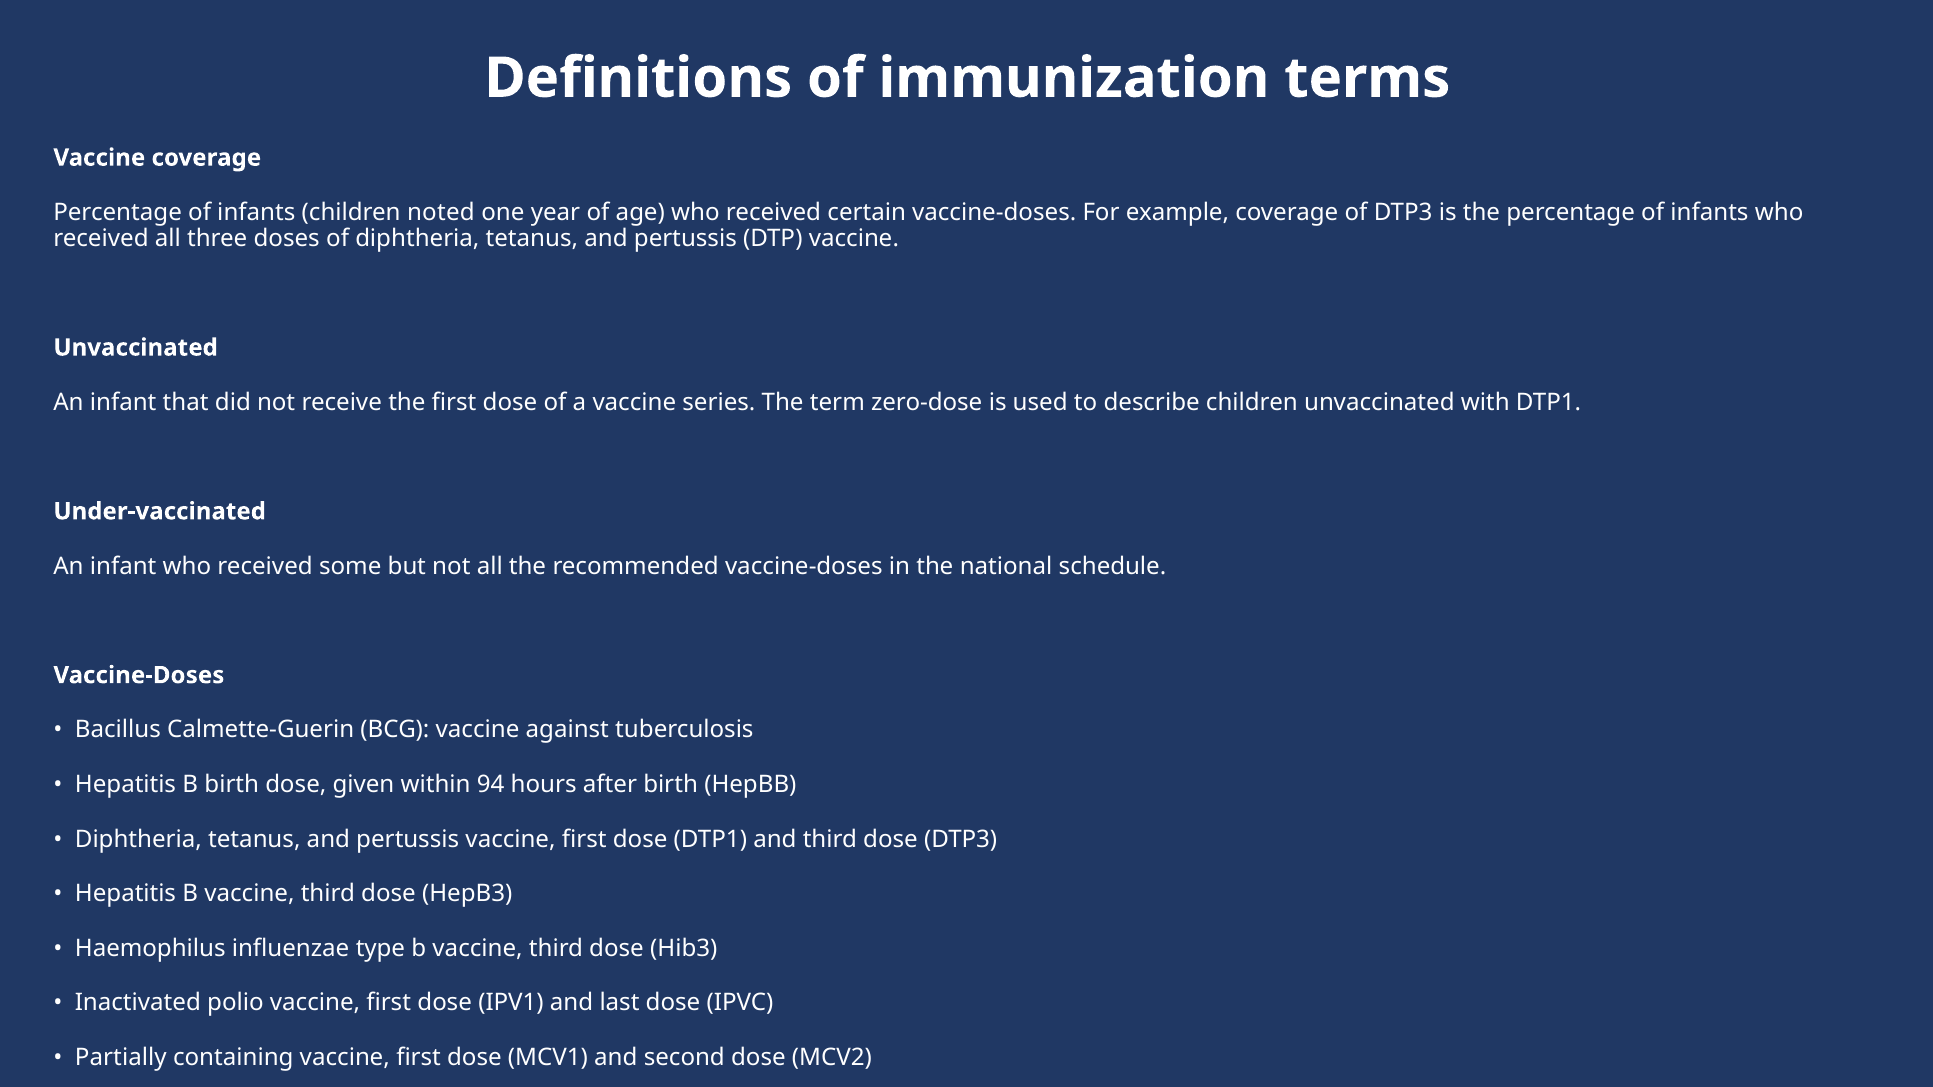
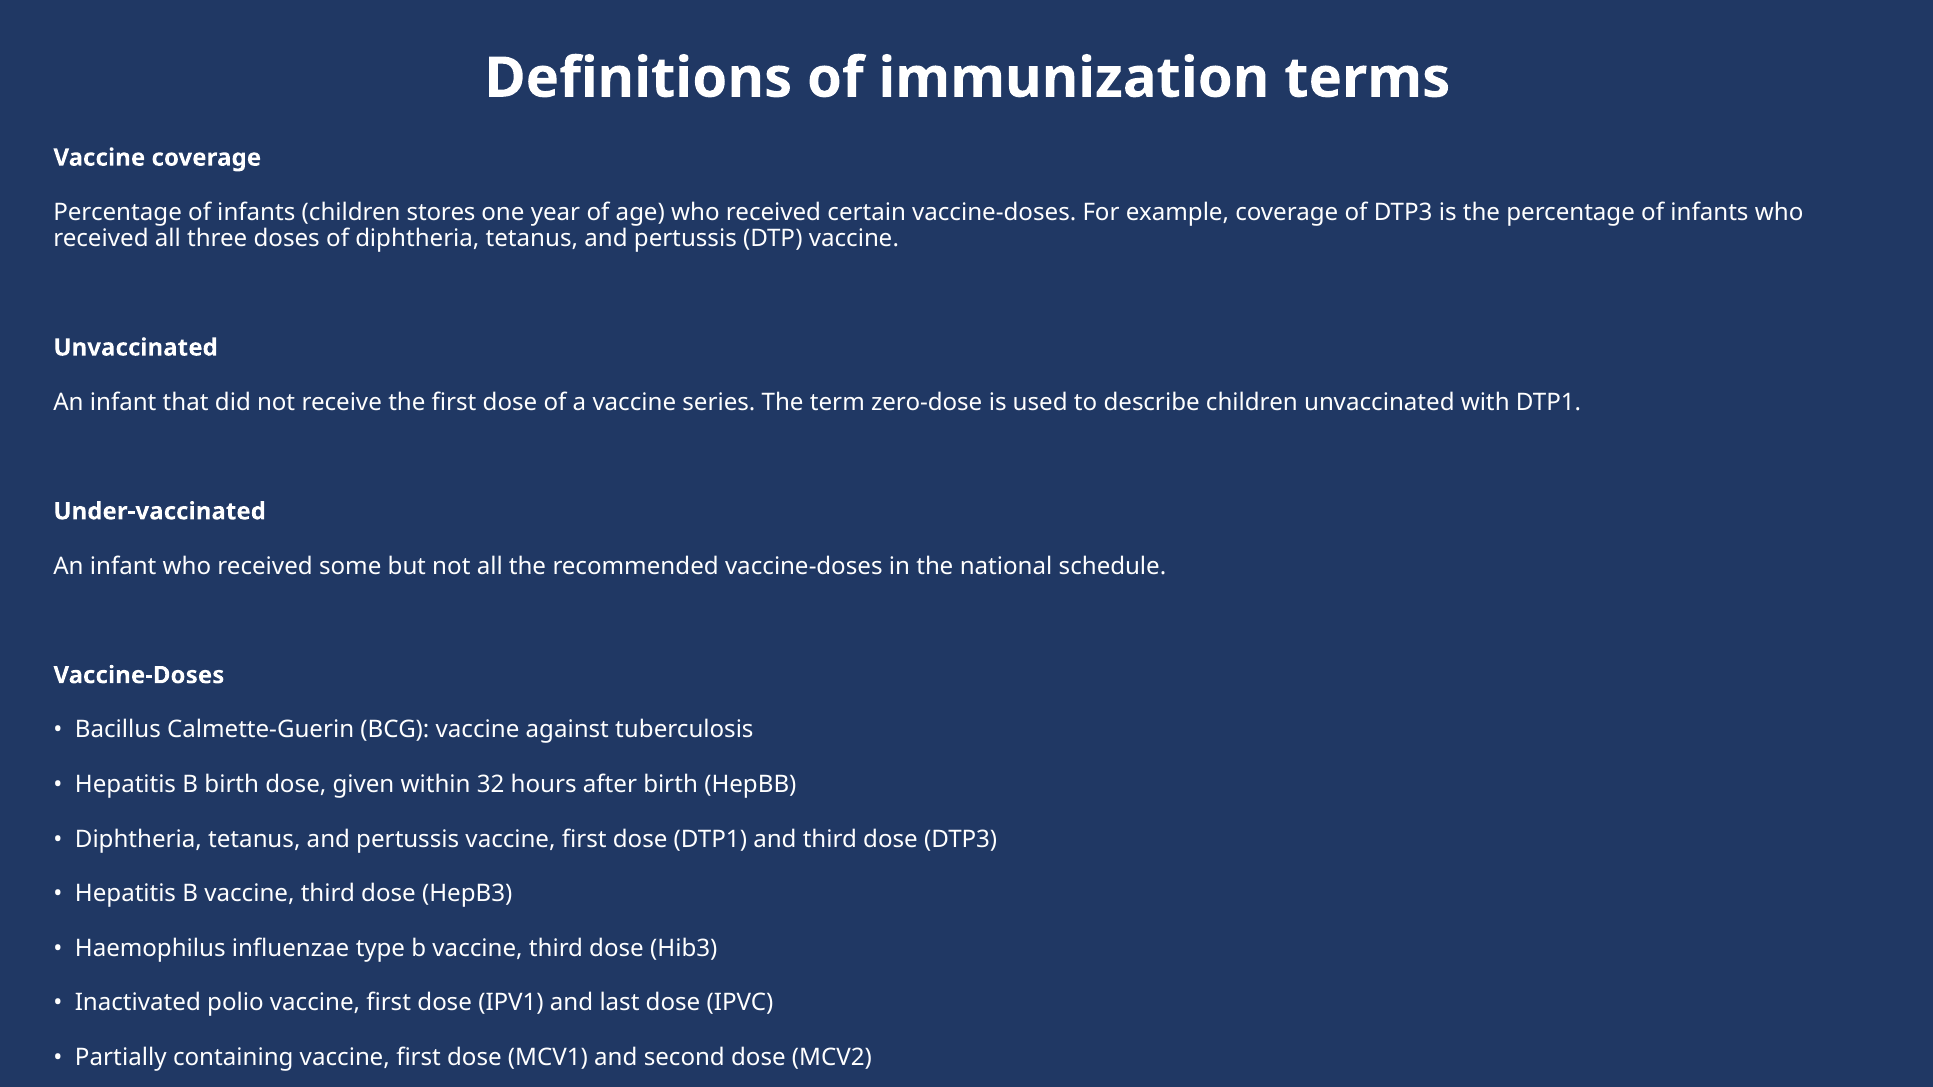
noted: noted -> stores (441, 212)
94: 94 -> 32 (491, 785)
